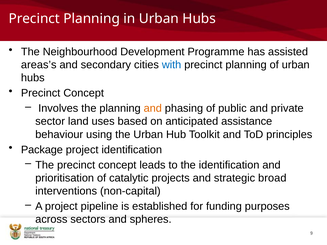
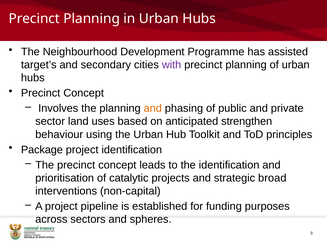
areas’s: areas’s -> target’s (39, 65)
with colour: blue -> purple (172, 65)
assistance: assistance -> strengthen (247, 121)
